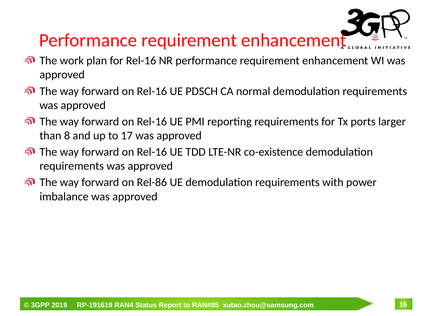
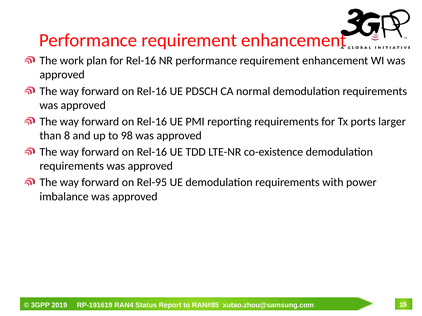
17: 17 -> 98 (127, 136)
Rel-86: Rel-86 -> Rel-95 (152, 183)
